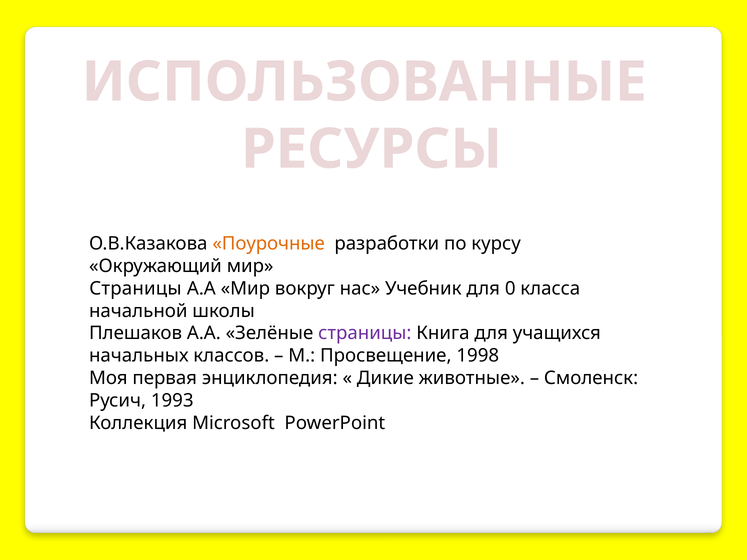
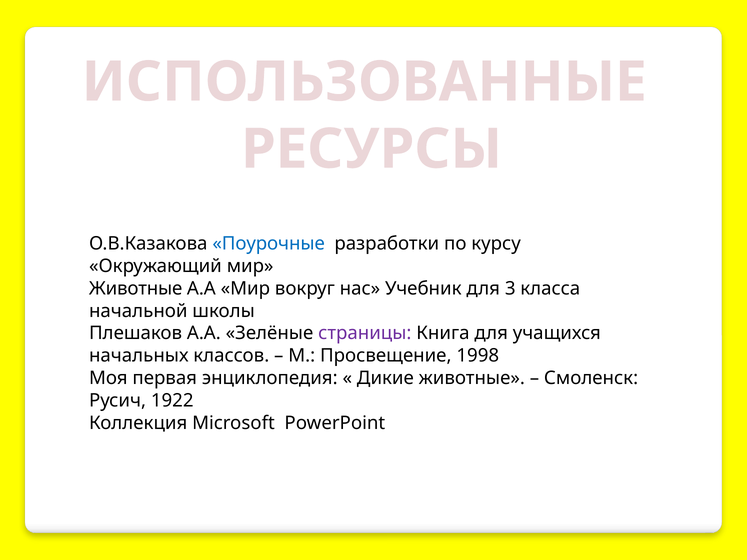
Поурочные colour: orange -> blue (269, 244)
Страницы: Страницы -> Животные (136, 289)
0: 0 -> 3 (510, 289)
1993: 1993 -> 1922 (172, 401)
